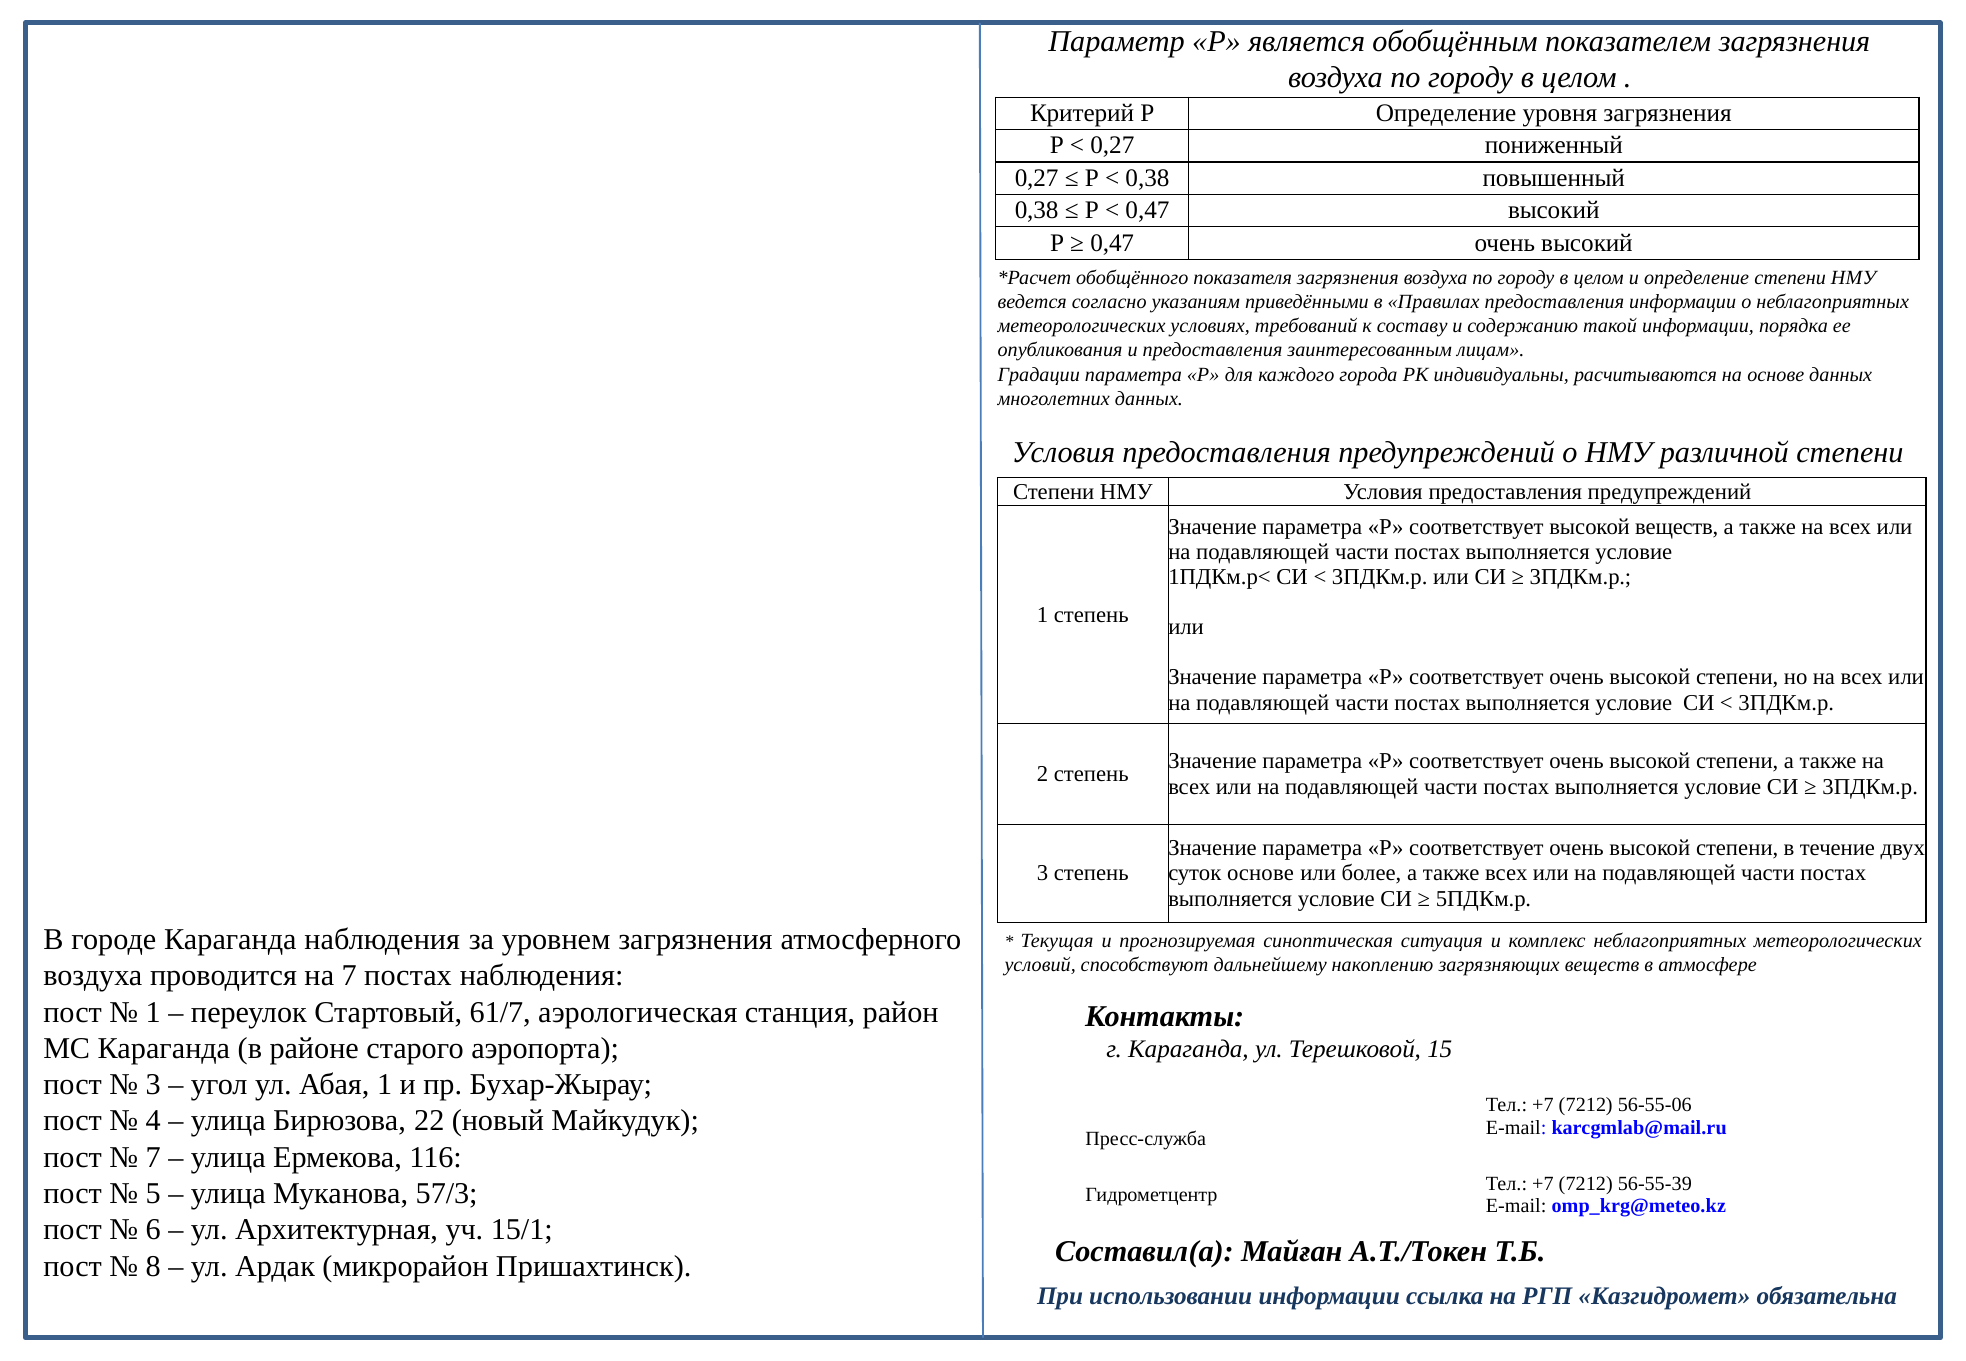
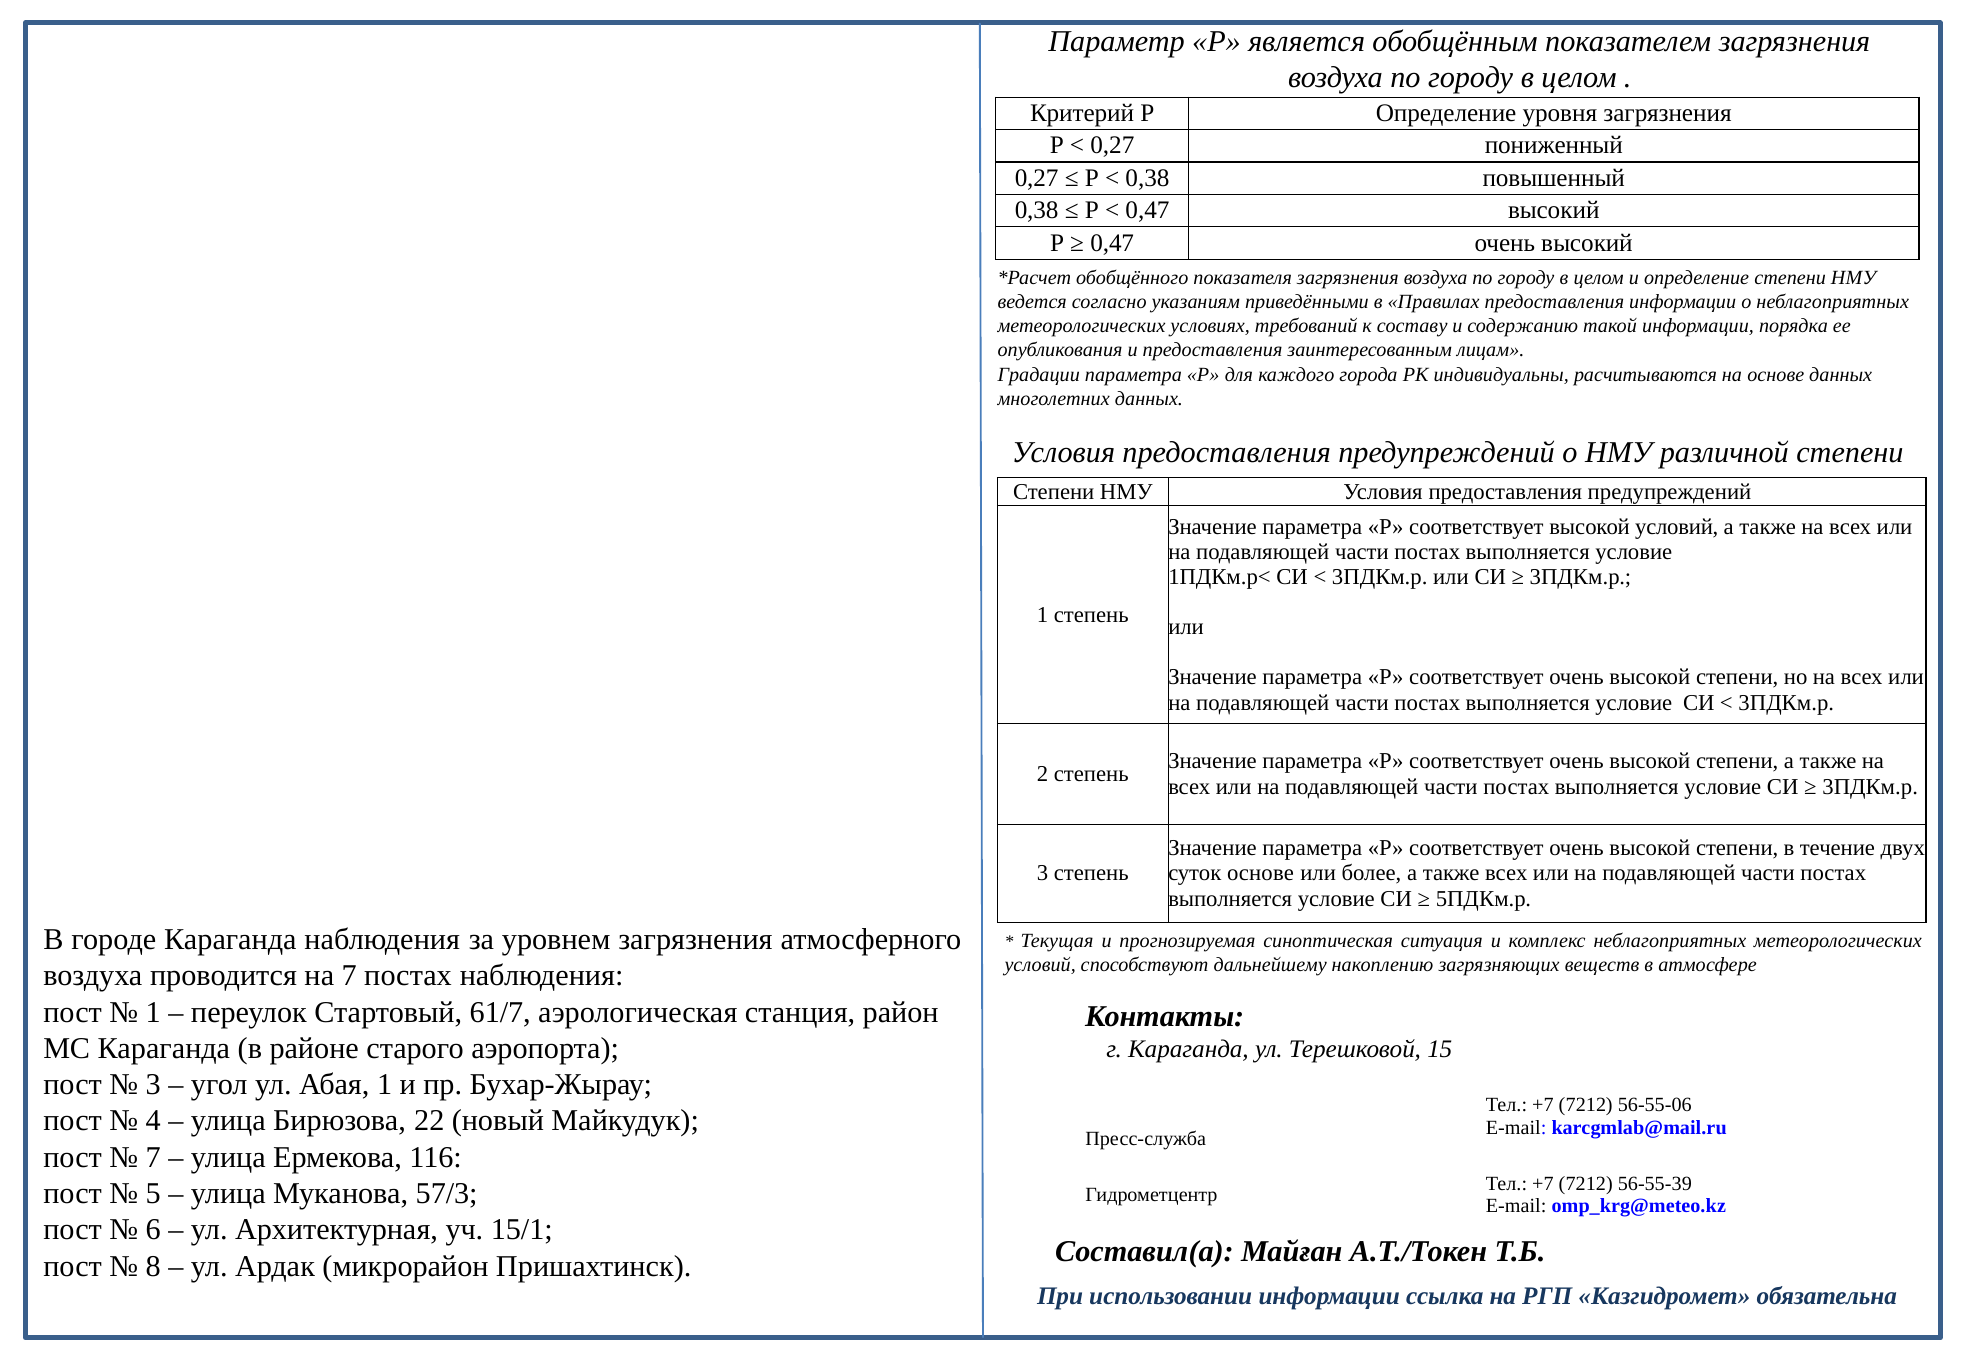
высокой веществ: веществ -> условий (1677, 527)
